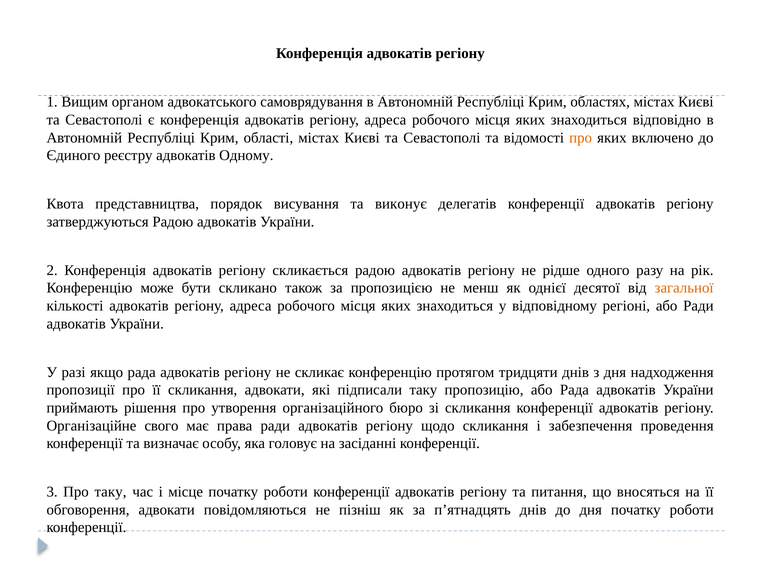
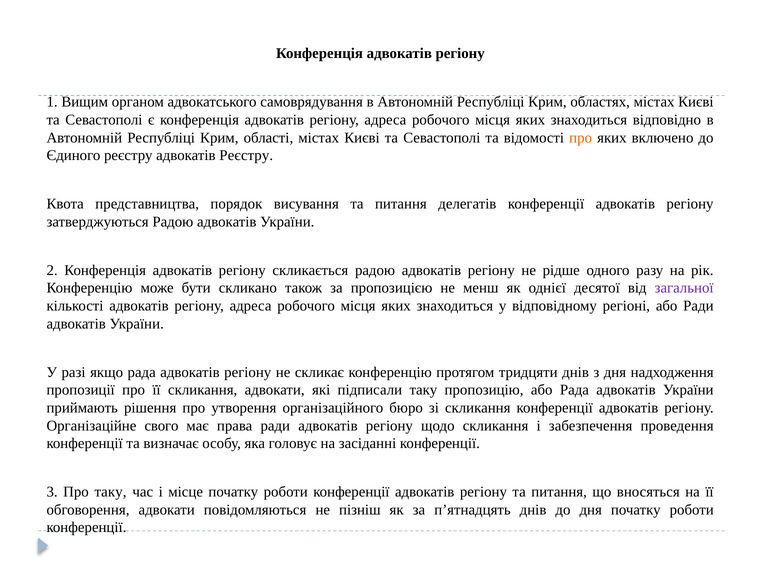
адвокатів Одному: Одному -> Реєстру (246, 155)
висування та виконує: виконує -> питання (401, 204)
загальної colour: orange -> purple (684, 288)
